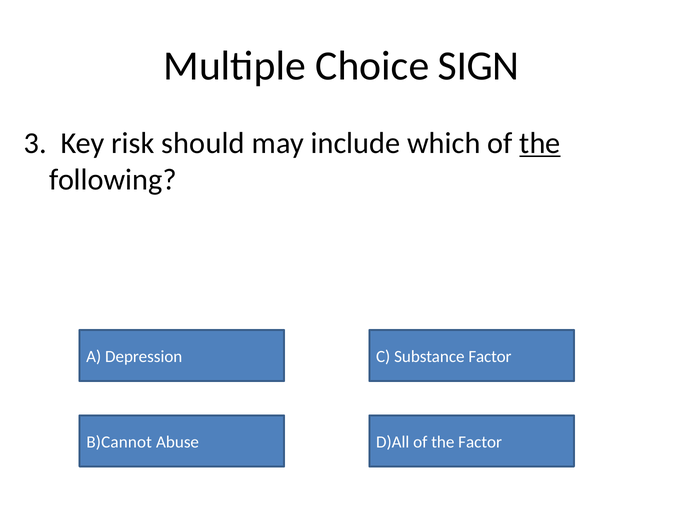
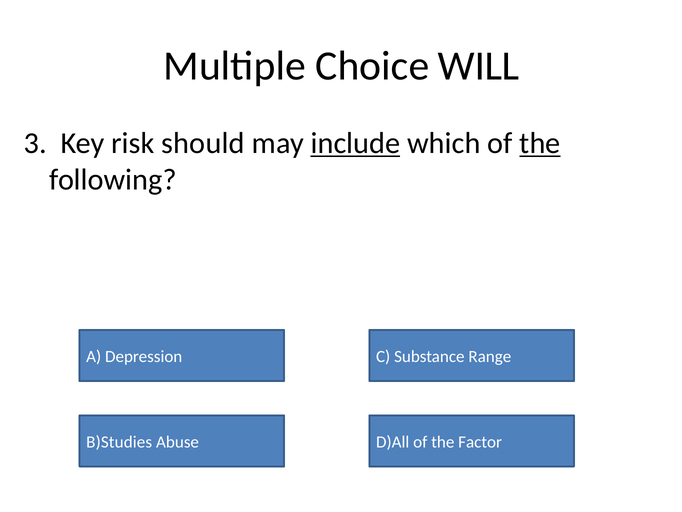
SIGN: SIGN -> WILL (479, 66)
include underline: none -> present (355, 143)
Substance Factor: Factor -> Range (490, 356)
B)Cannot: B)Cannot -> B)Studies (119, 442)
